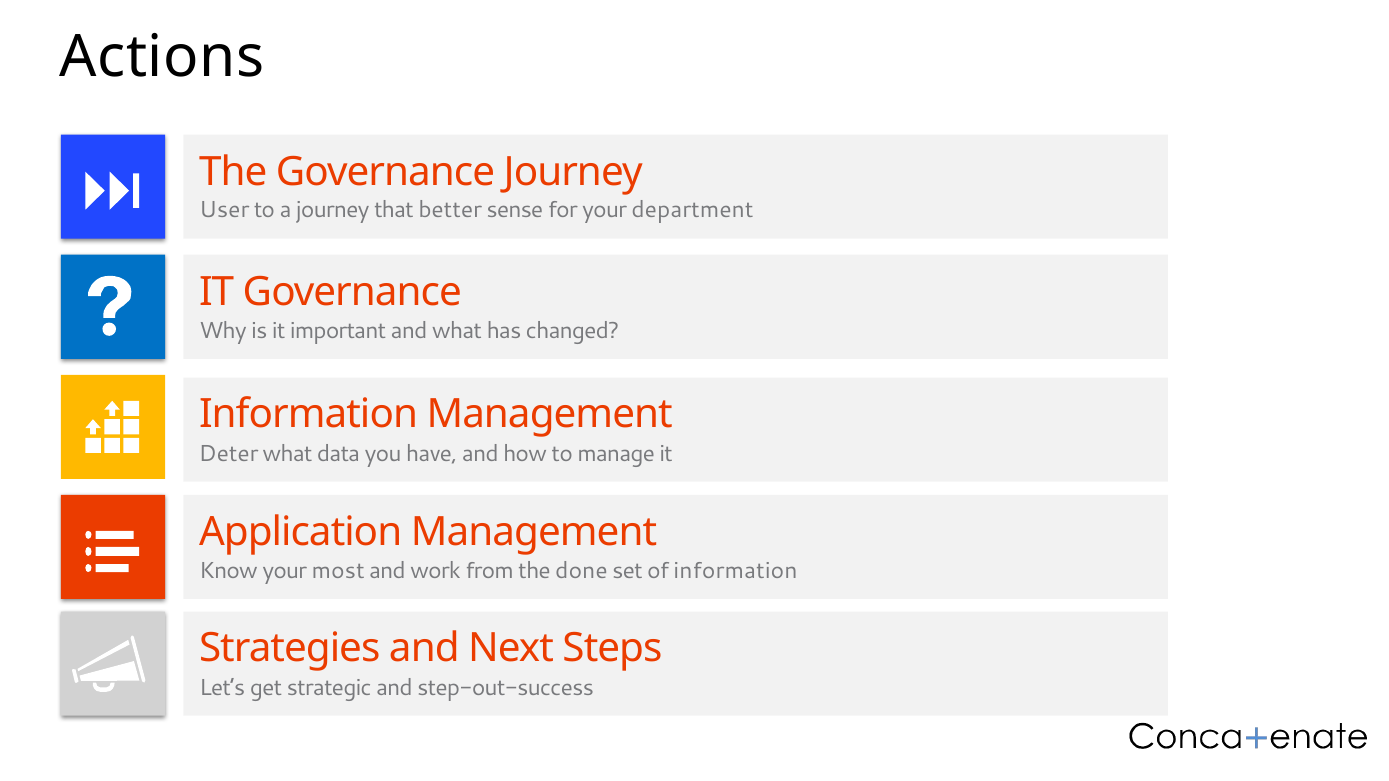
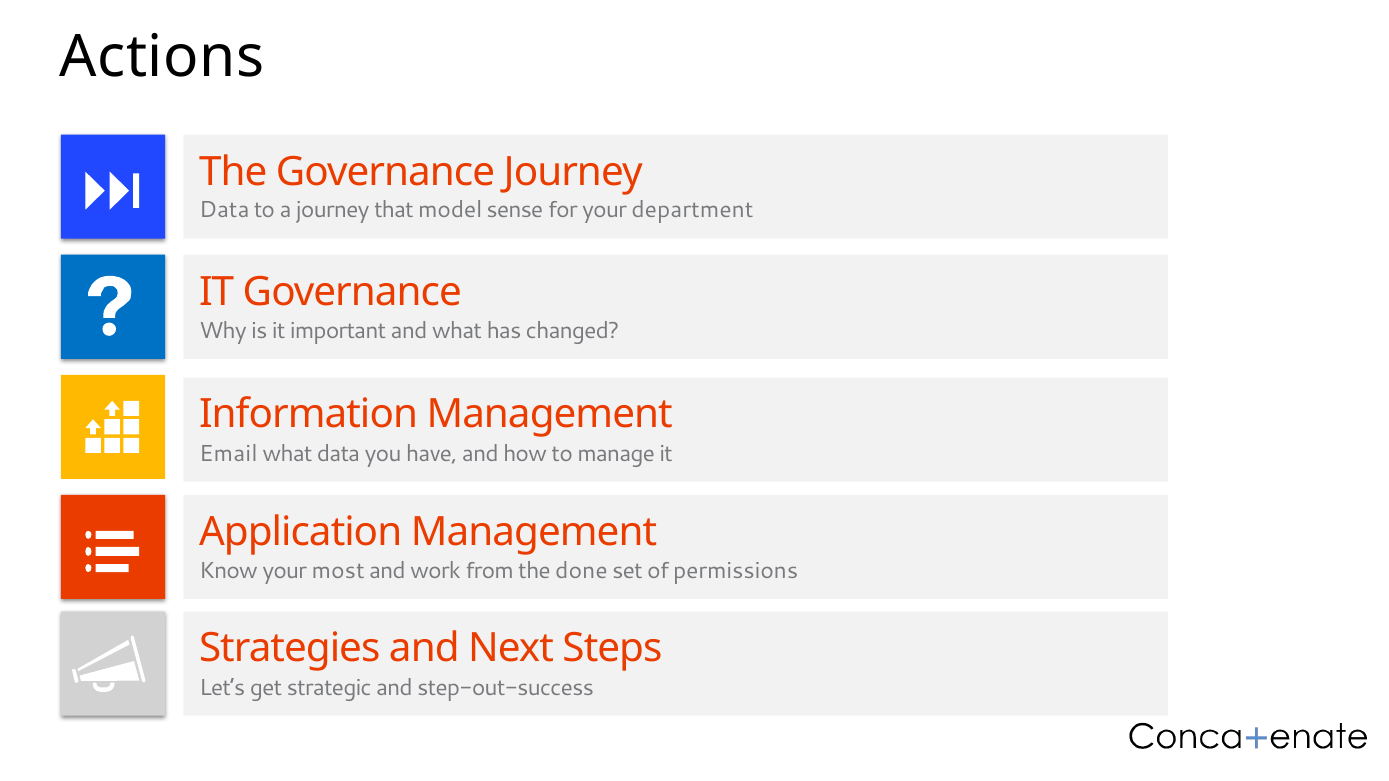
User: User -> Data (224, 210)
better: better -> model (450, 210)
Deter: Deter -> Email (228, 454)
of information: information -> permissions (736, 571)
